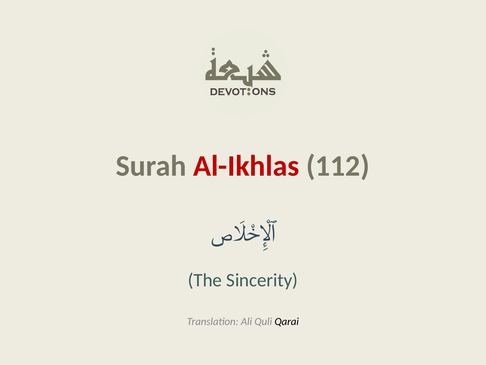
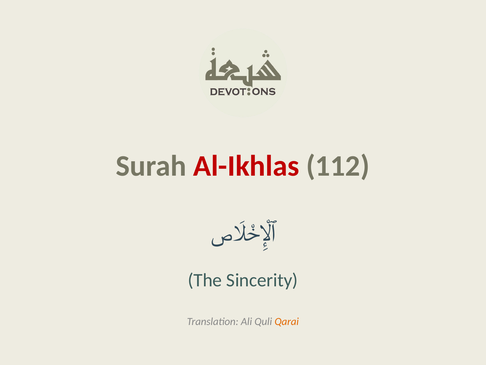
Qarai colour: black -> orange (287, 321)
